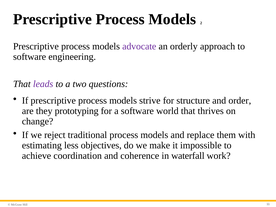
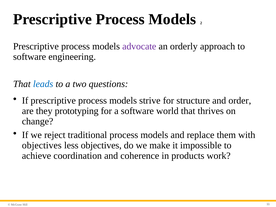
leads colour: purple -> blue (43, 84)
estimating: estimating -> objectives (42, 145)
waterfall: waterfall -> products (188, 156)
